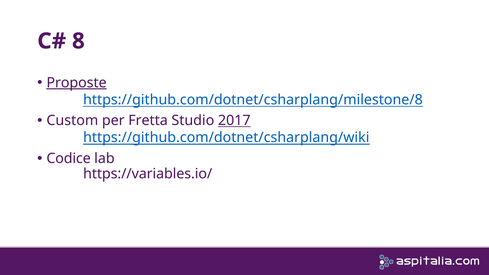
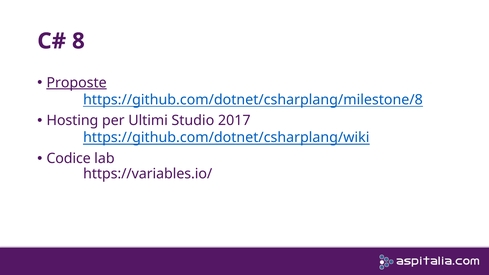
Custom: Custom -> Hosting (72, 121)
Fretta: Fretta -> Ultimi (148, 121)
2017 underline: present -> none (234, 121)
